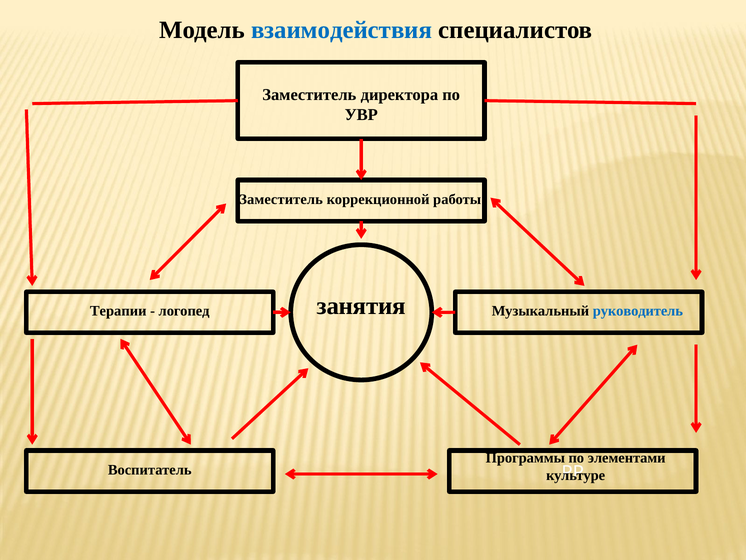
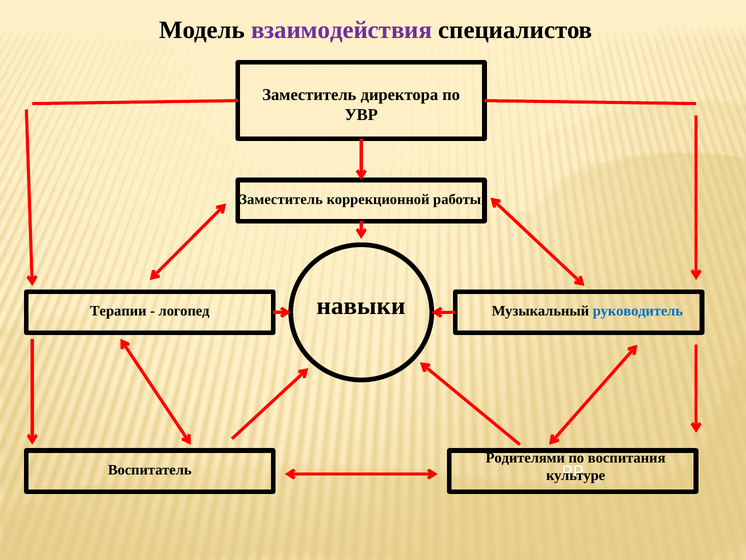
взаимодействия colour: blue -> purple (342, 30)
занятия: занятия -> навыки (361, 306)
Программы: Программы -> Родителями (525, 458)
элементами: элементами -> воспитания (627, 458)
